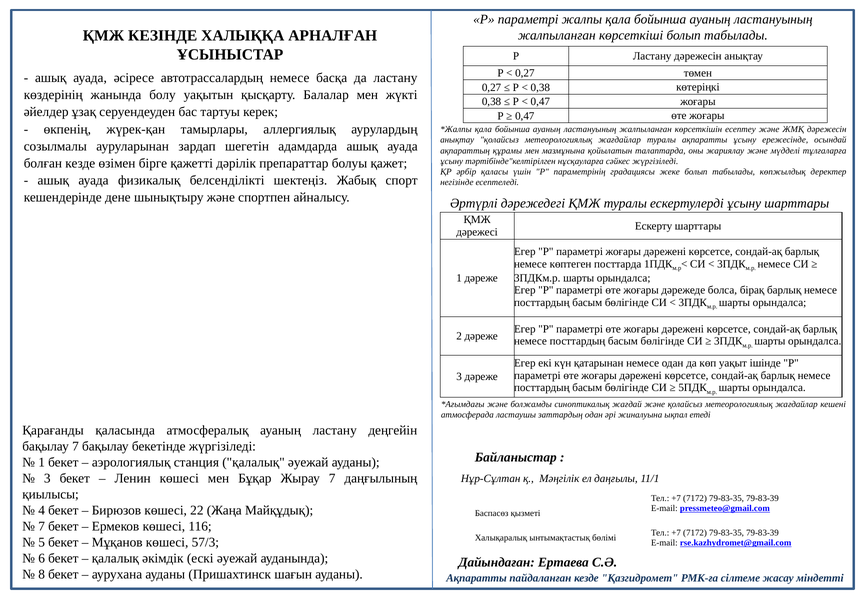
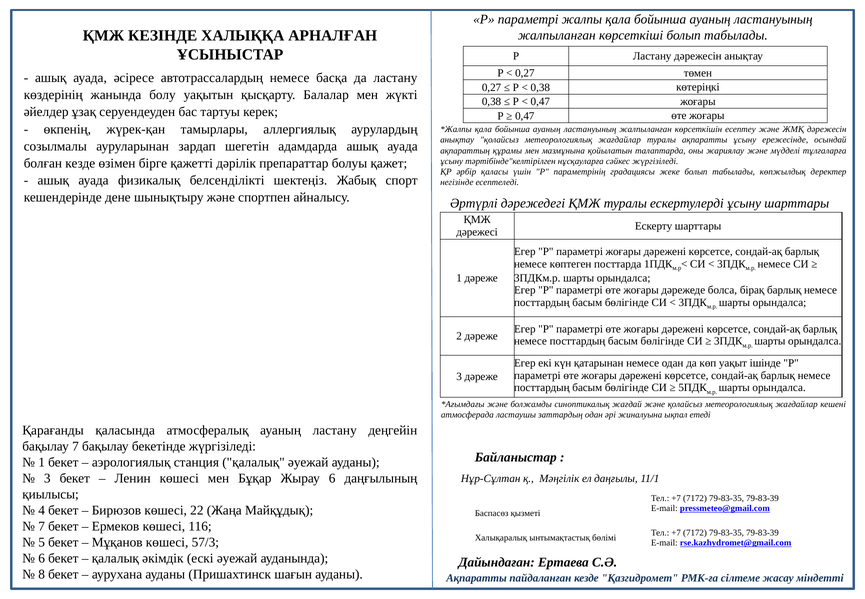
Жырау 7: 7 -> 6 (332, 478)
